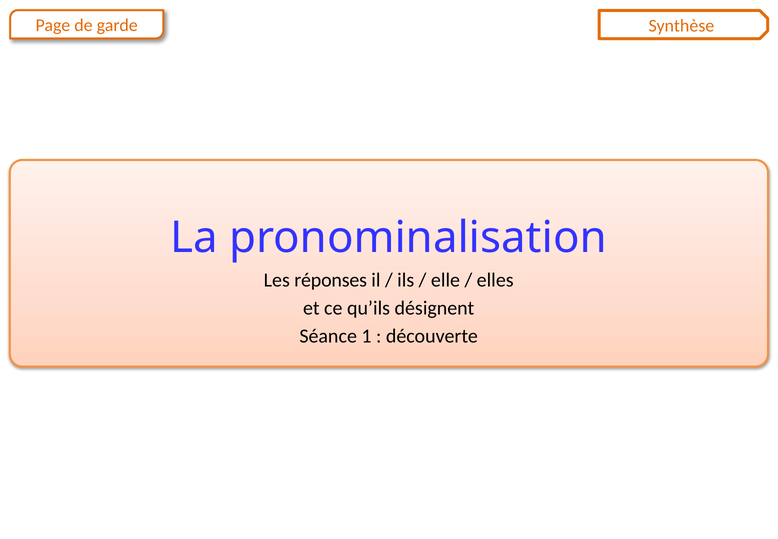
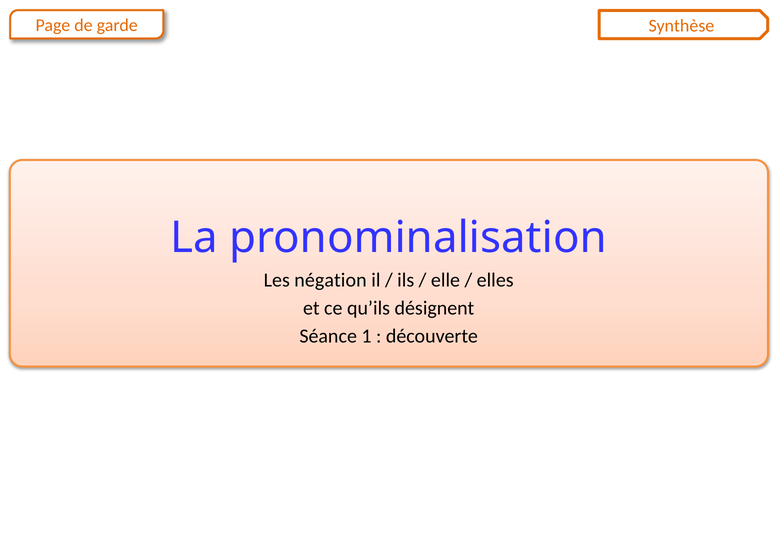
réponses: réponses -> négation (330, 280)
